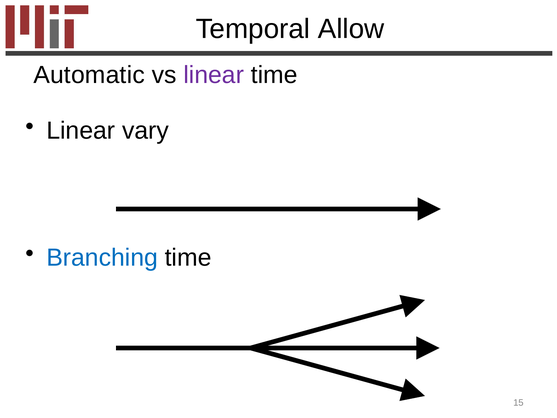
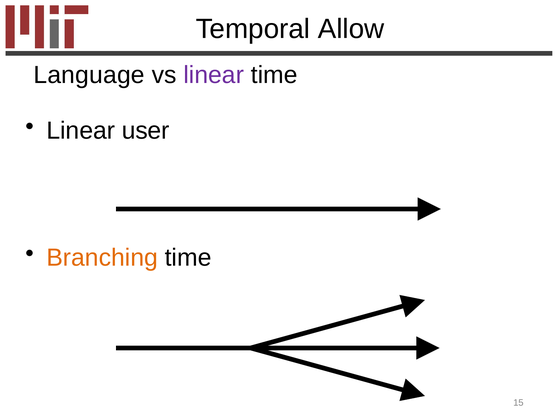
Automatic: Automatic -> Language (89, 75)
vary: vary -> user (146, 131)
Branching colour: blue -> orange (102, 257)
